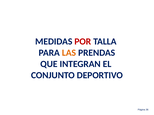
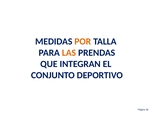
POR colour: red -> orange (83, 42)
